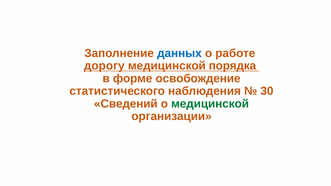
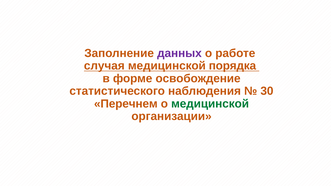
данных colour: blue -> purple (179, 53)
дорогу: дорогу -> случая (104, 66)
Сведений: Сведений -> Перечнем (126, 104)
